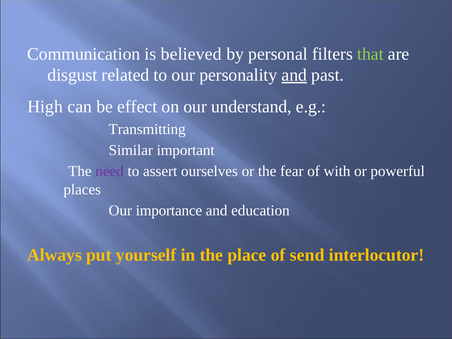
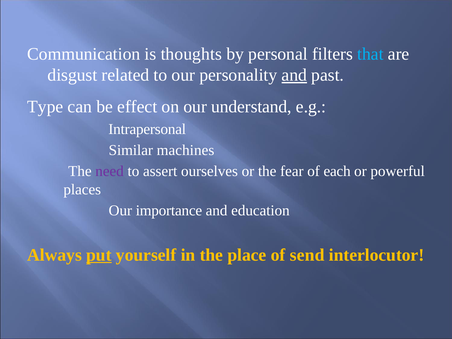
believed: believed -> thoughts (191, 54)
that colour: light green -> light blue (370, 54)
High: High -> Type (45, 107)
Transmitting: Transmitting -> Intrapersonal (147, 129)
important: important -> machines (186, 150)
with: with -> each (337, 171)
put underline: none -> present (99, 255)
